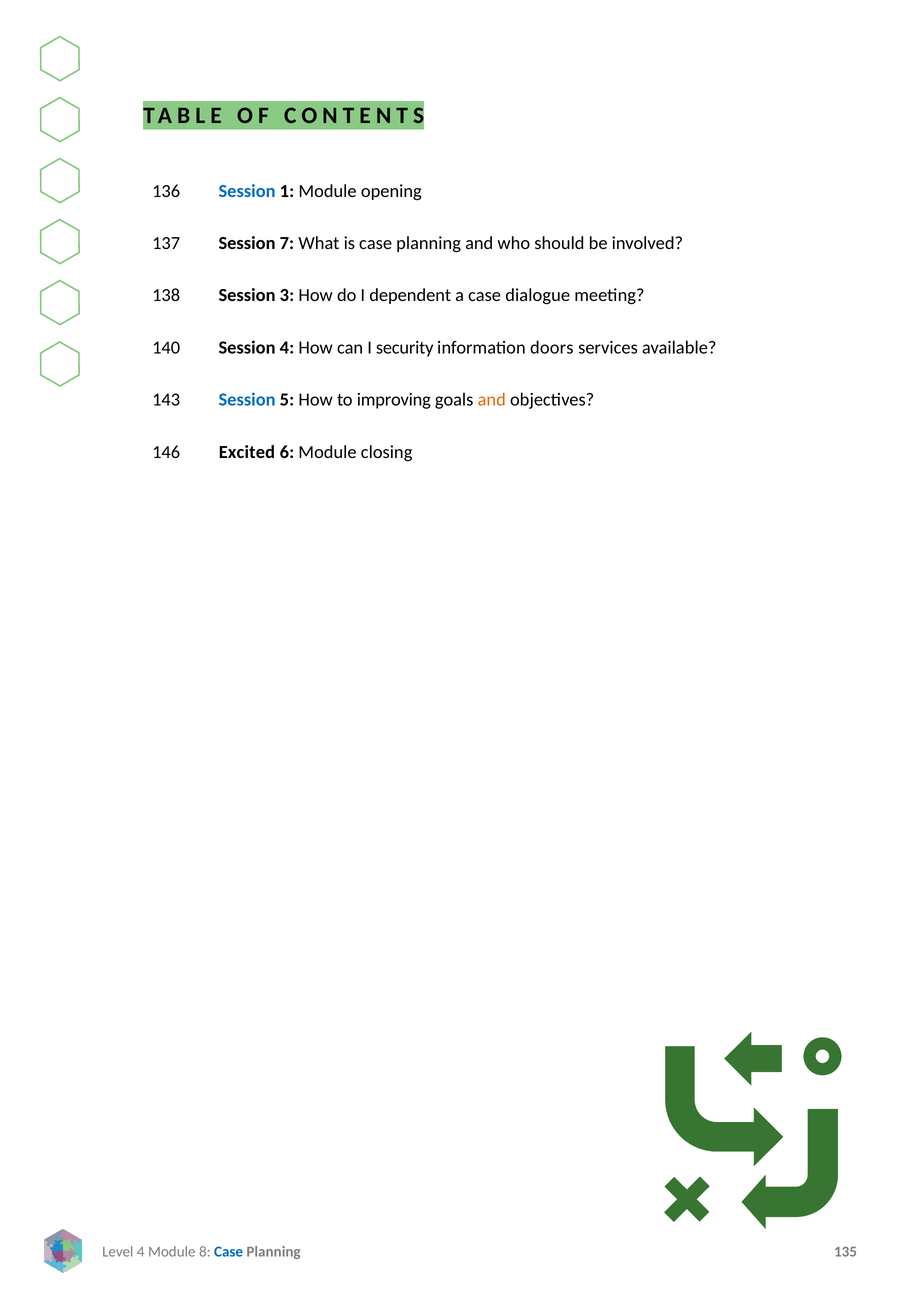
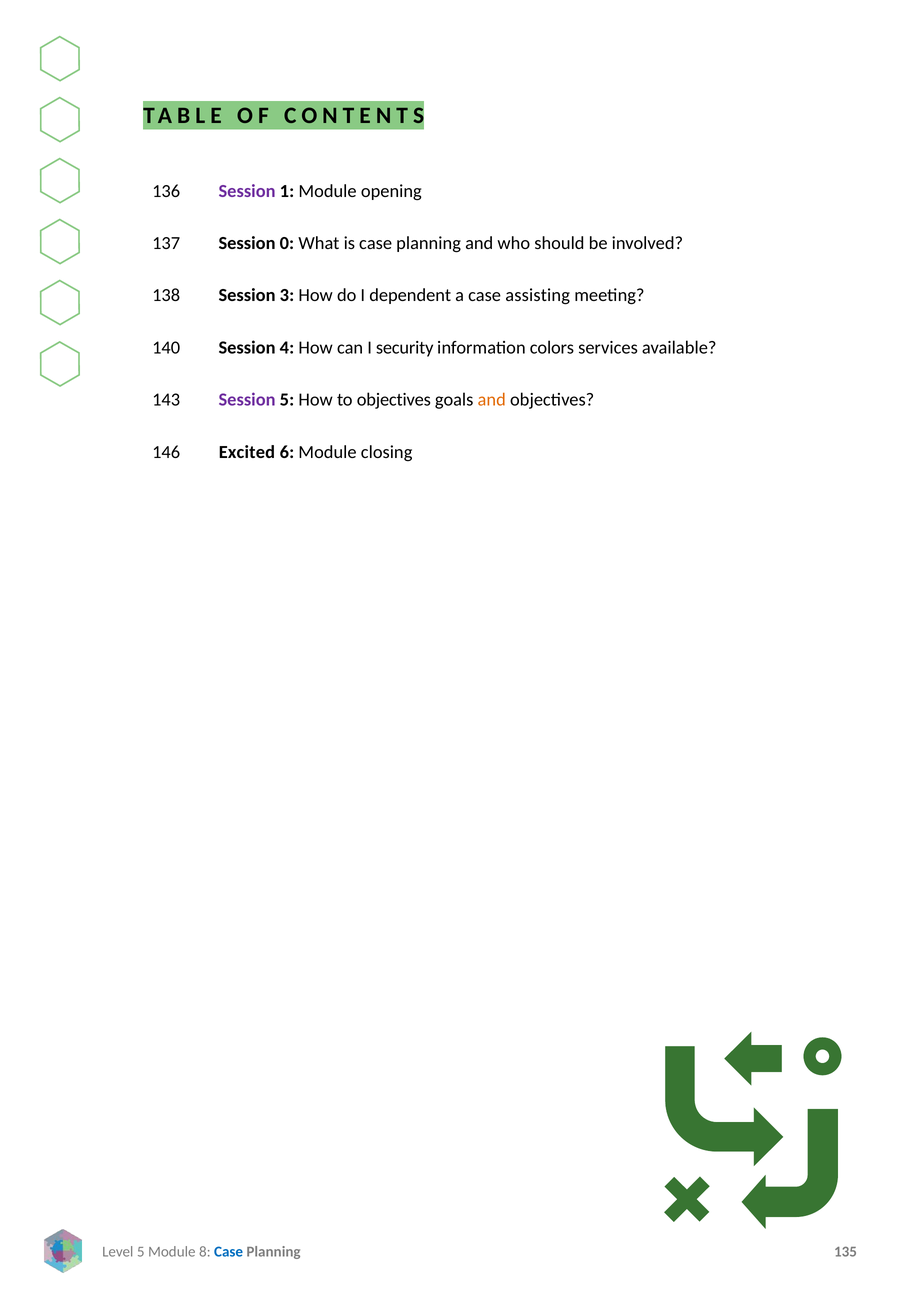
Session colour: blue -> purple (247, 191)
7: 7 -> 0 (287, 243)
dialogue: dialogue -> assisting (538, 296)
doors: doors -> colors (552, 348)
Session colour: blue -> purple (247, 400)
to improving: improving -> objectives (394, 400)
4: 4 -> 5 (141, 1253)
